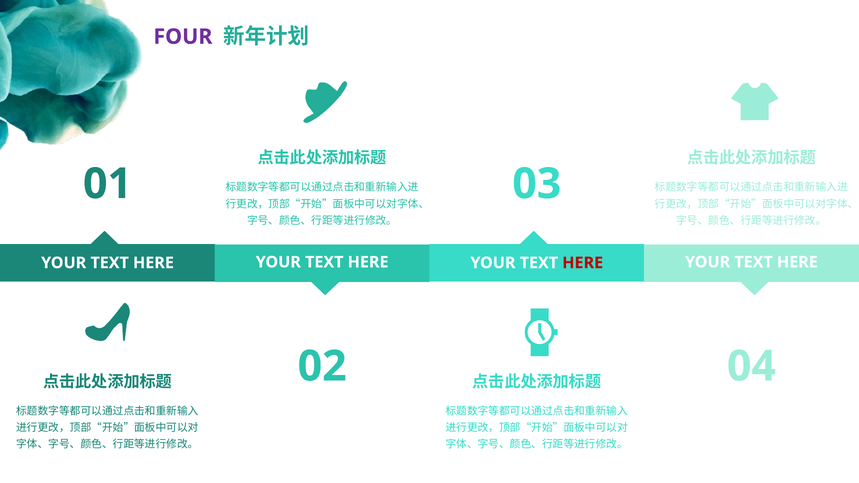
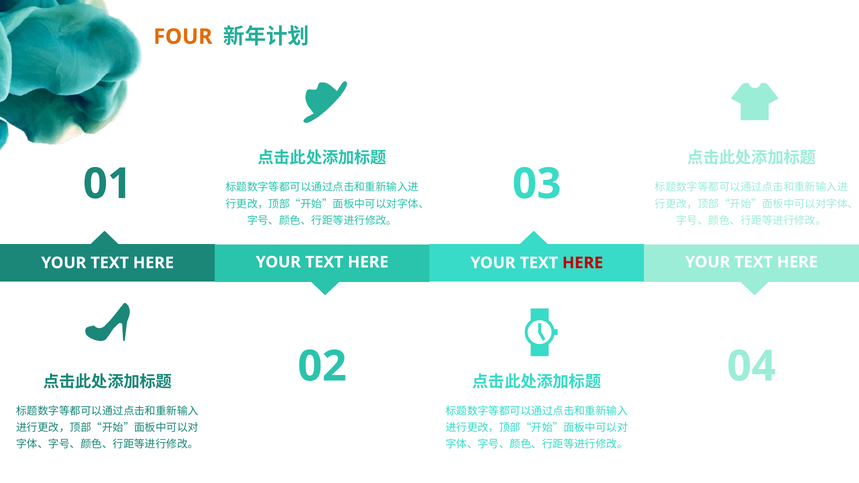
FOUR colour: purple -> orange (183, 37)
